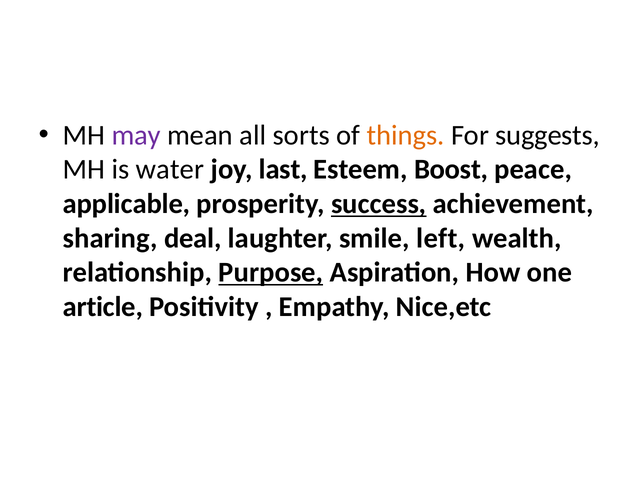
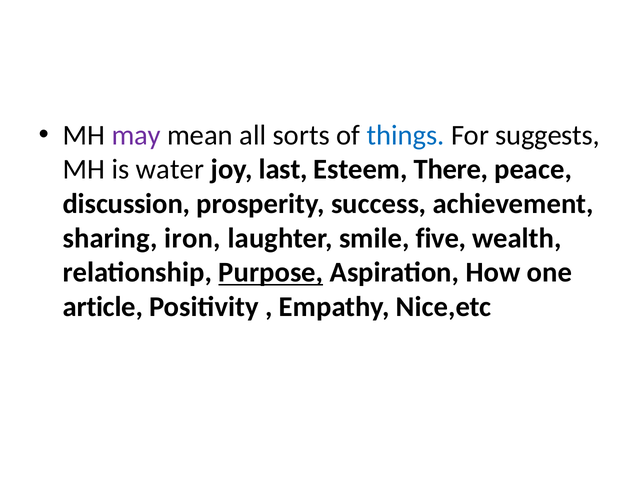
things colour: orange -> blue (406, 135)
Boost: Boost -> There (451, 169)
applicable: applicable -> discussion (126, 204)
success underline: present -> none (379, 204)
deal: deal -> iron (193, 238)
left: left -> five (441, 238)
